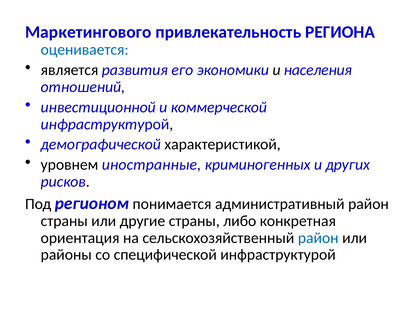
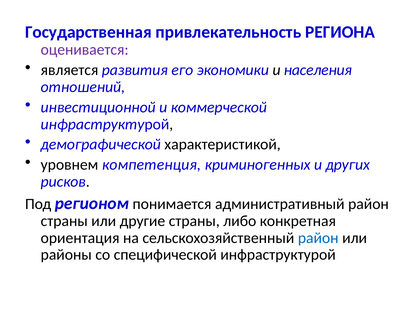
Маркетингового: Маркетингового -> Государственная (88, 32)
оценивается colour: blue -> purple (85, 50)
иностранные: иностранные -> компетенция (151, 165)
